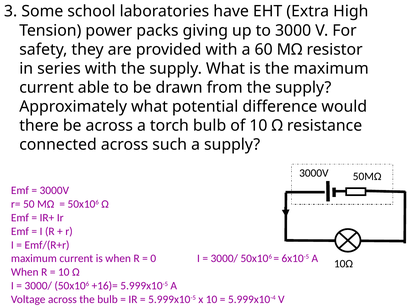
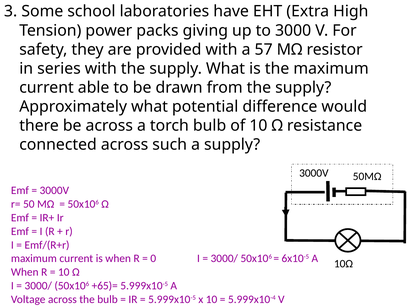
60: 60 -> 57 (264, 49)
+16)=: +16)= -> +65)= (105, 285)
